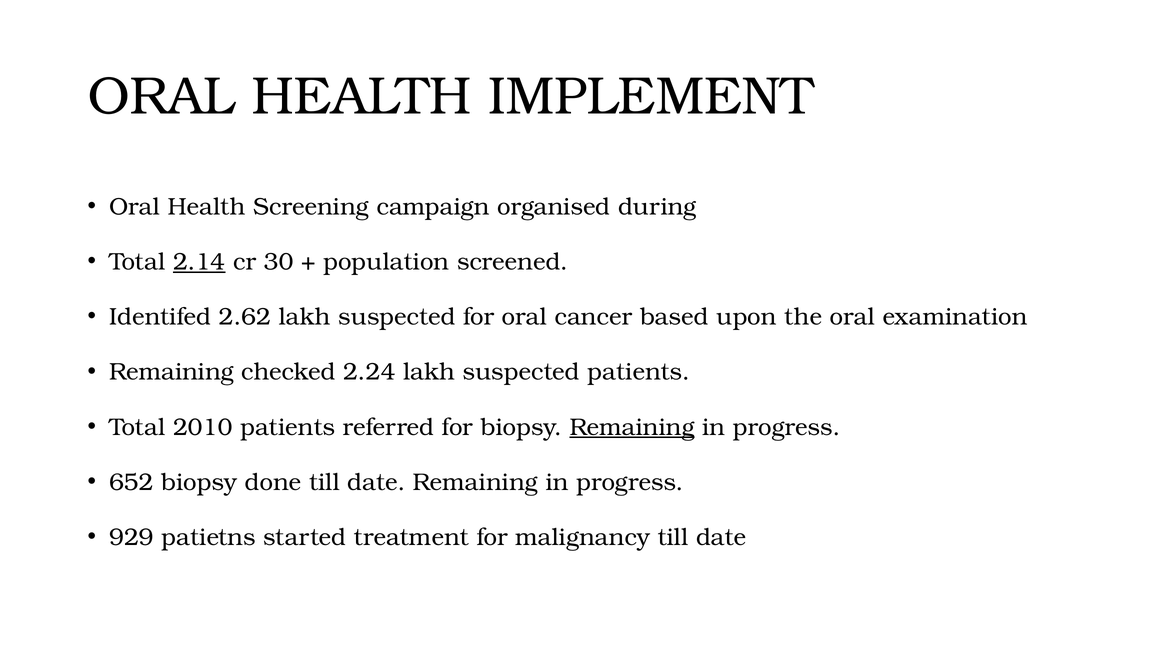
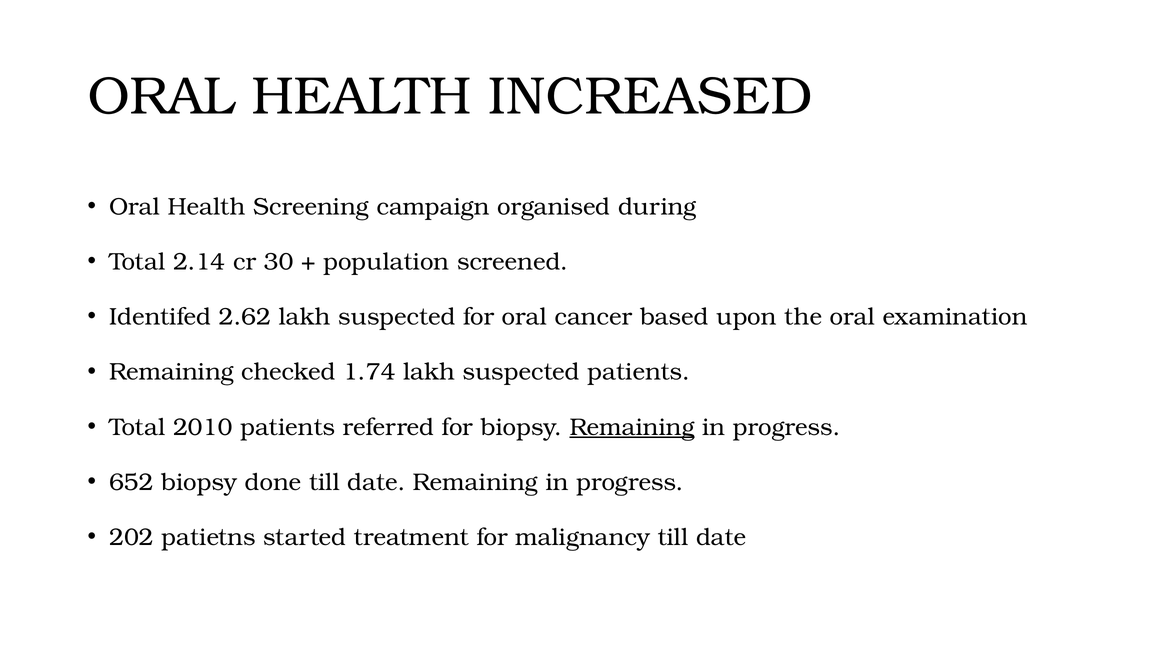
IMPLEMENT: IMPLEMENT -> INCREASED (650, 97)
2.14 underline: present -> none (199, 262)
2.24: 2.24 -> 1.74 (369, 372)
929: 929 -> 202 (131, 538)
